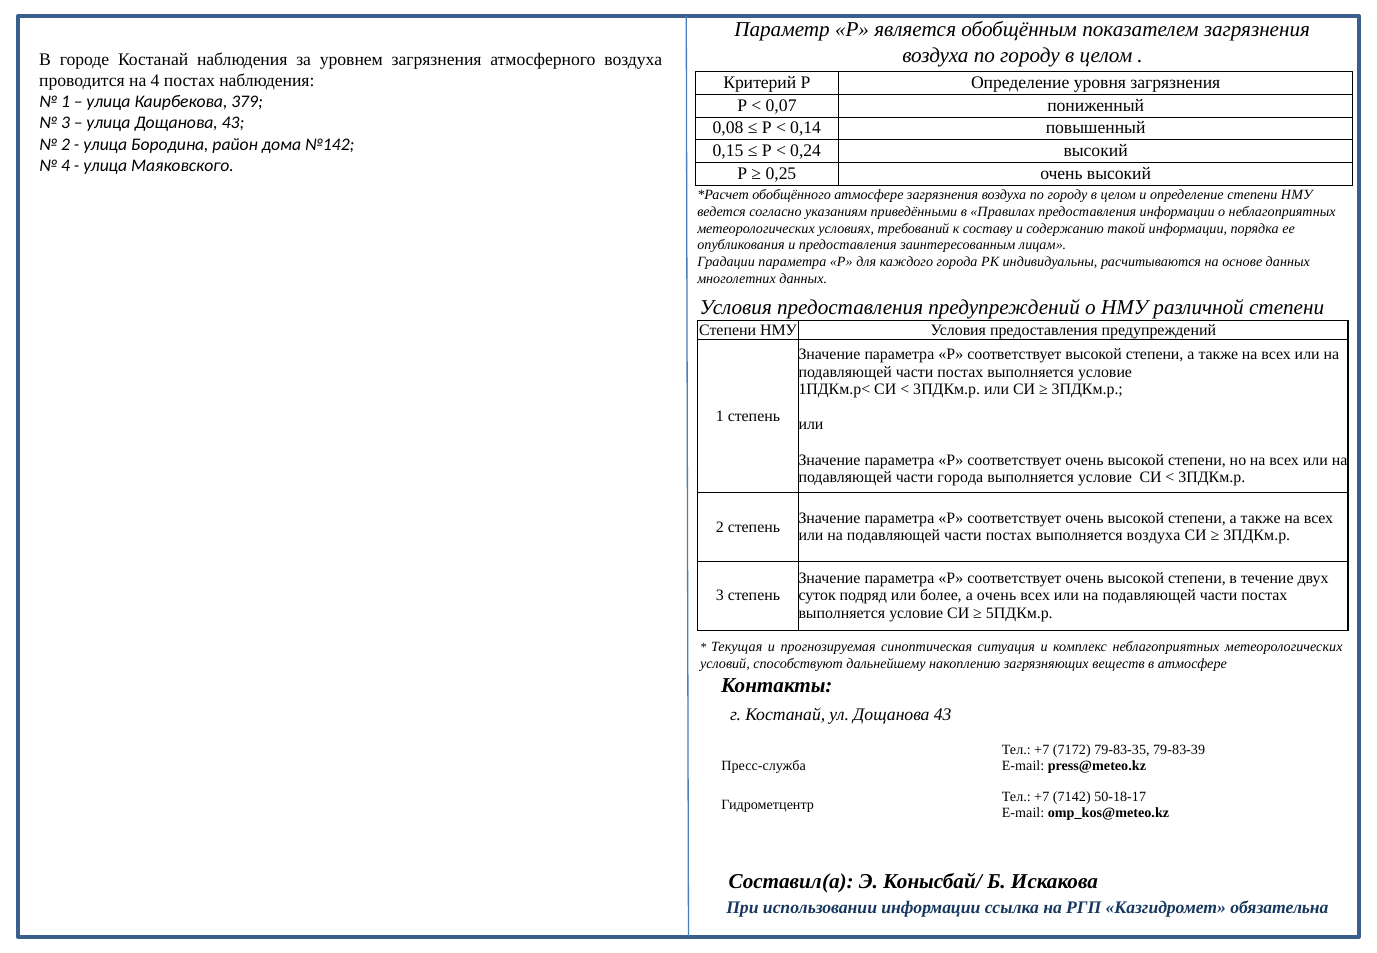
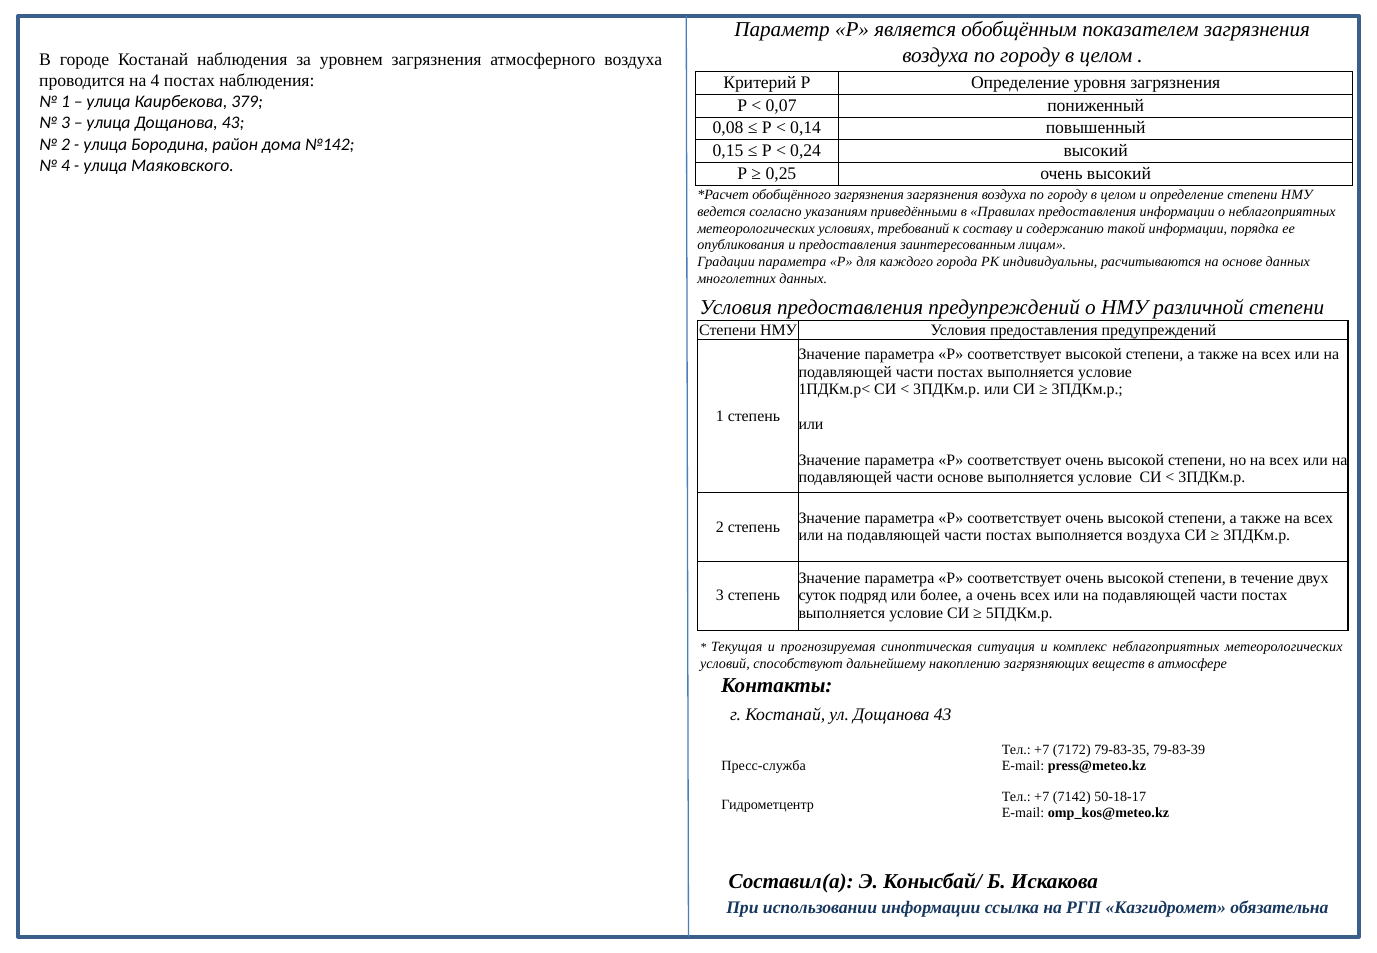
обобщённого атмосфере: атмосфере -> загрязнения (869, 195)
части города: города -> основе (960, 478)
